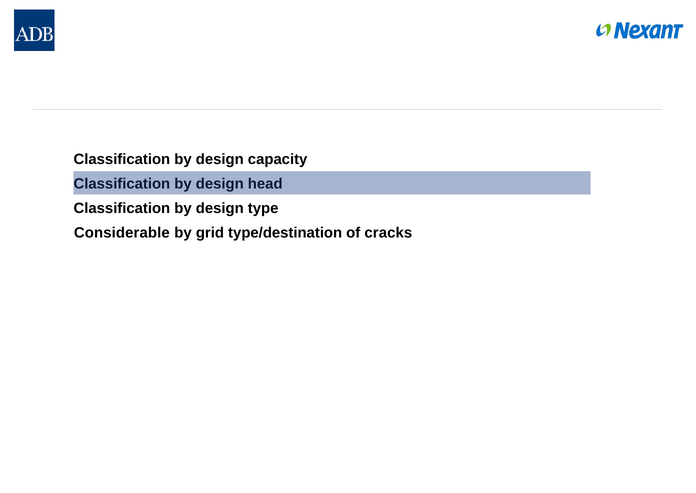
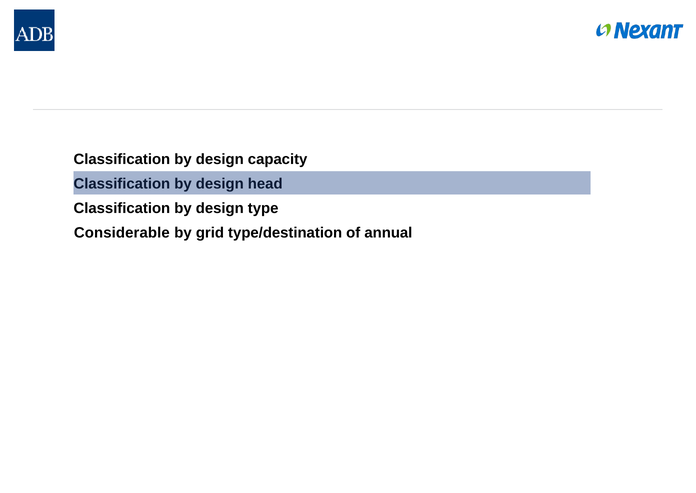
cracks: cracks -> annual (388, 232)
